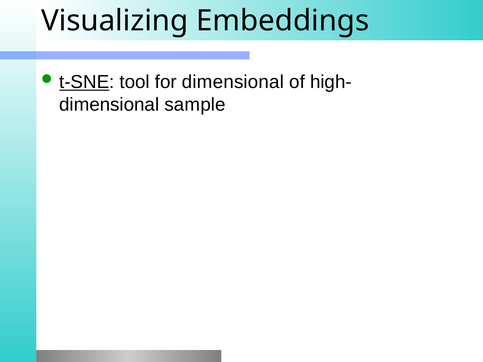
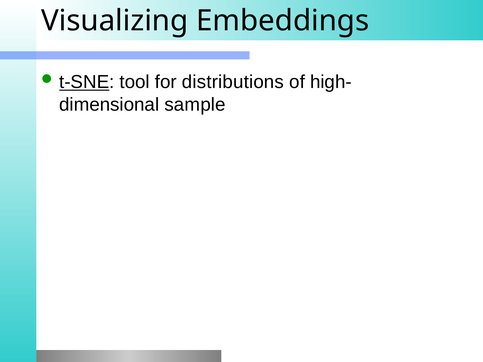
for dimensional: dimensional -> distributions (233, 82)
